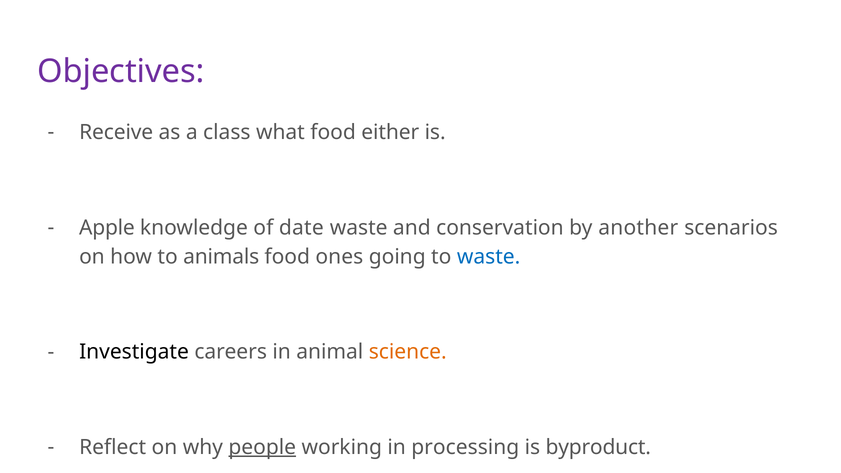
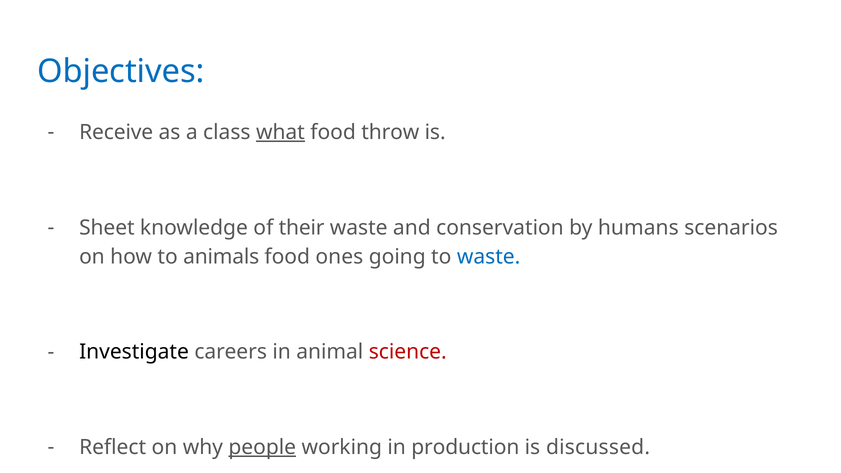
Objectives colour: purple -> blue (121, 71)
what underline: none -> present (280, 132)
either: either -> throw (390, 132)
Apple: Apple -> Sheet (107, 228)
date: date -> their (302, 228)
another: another -> humans (638, 228)
science colour: orange -> red (408, 352)
processing: processing -> production (465, 447)
byproduct: byproduct -> discussed (598, 447)
